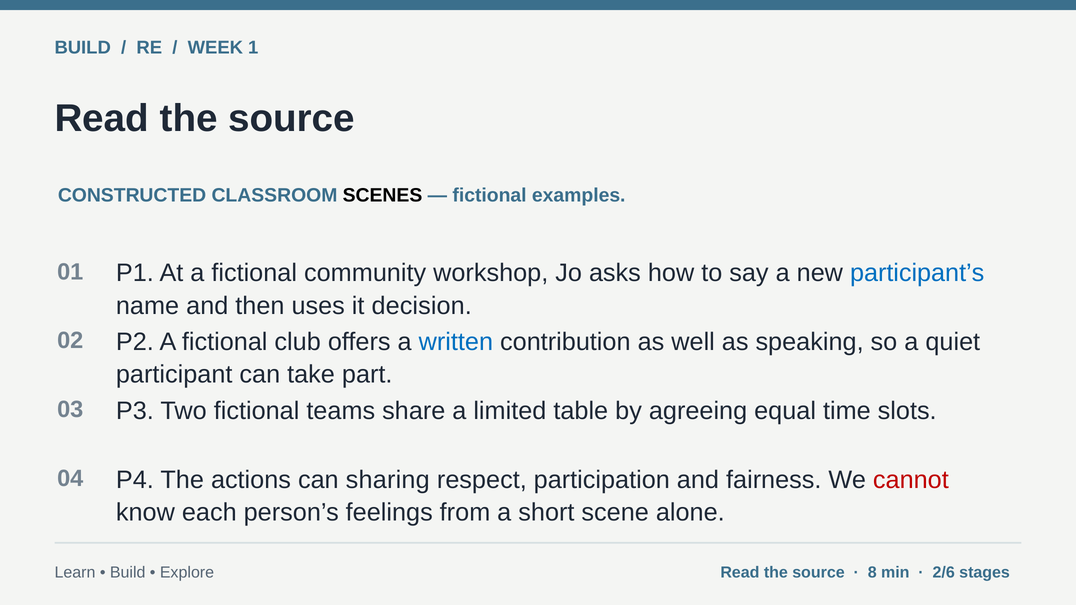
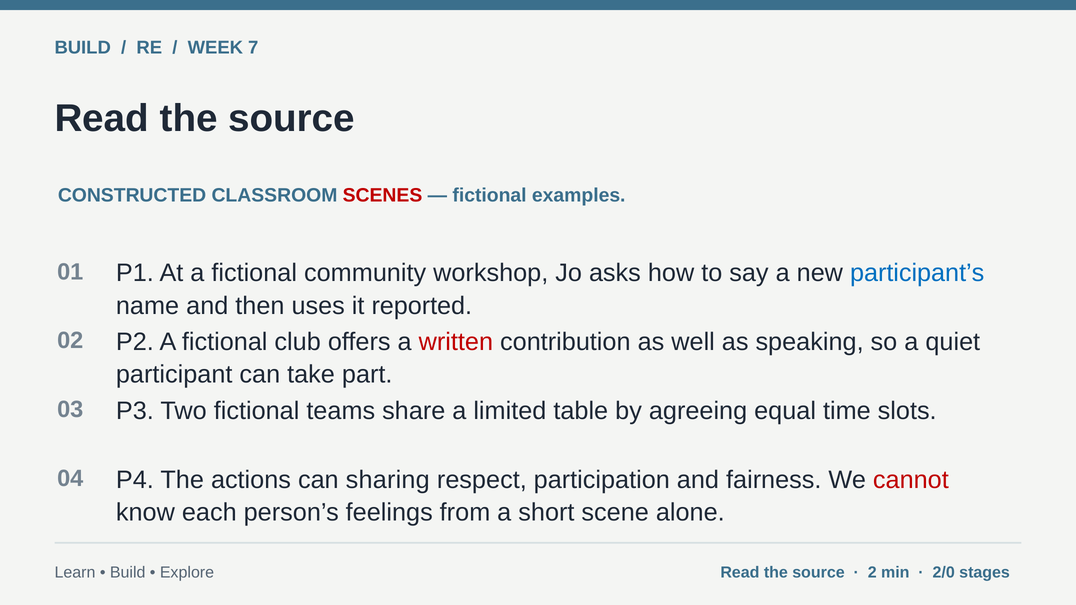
1: 1 -> 7 (253, 48)
SCENES colour: black -> red (382, 196)
decision: decision -> reported (422, 306)
written colour: blue -> red (456, 342)
8: 8 -> 2 (872, 573)
2/6: 2/6 -> 2/0 (944, 573)
